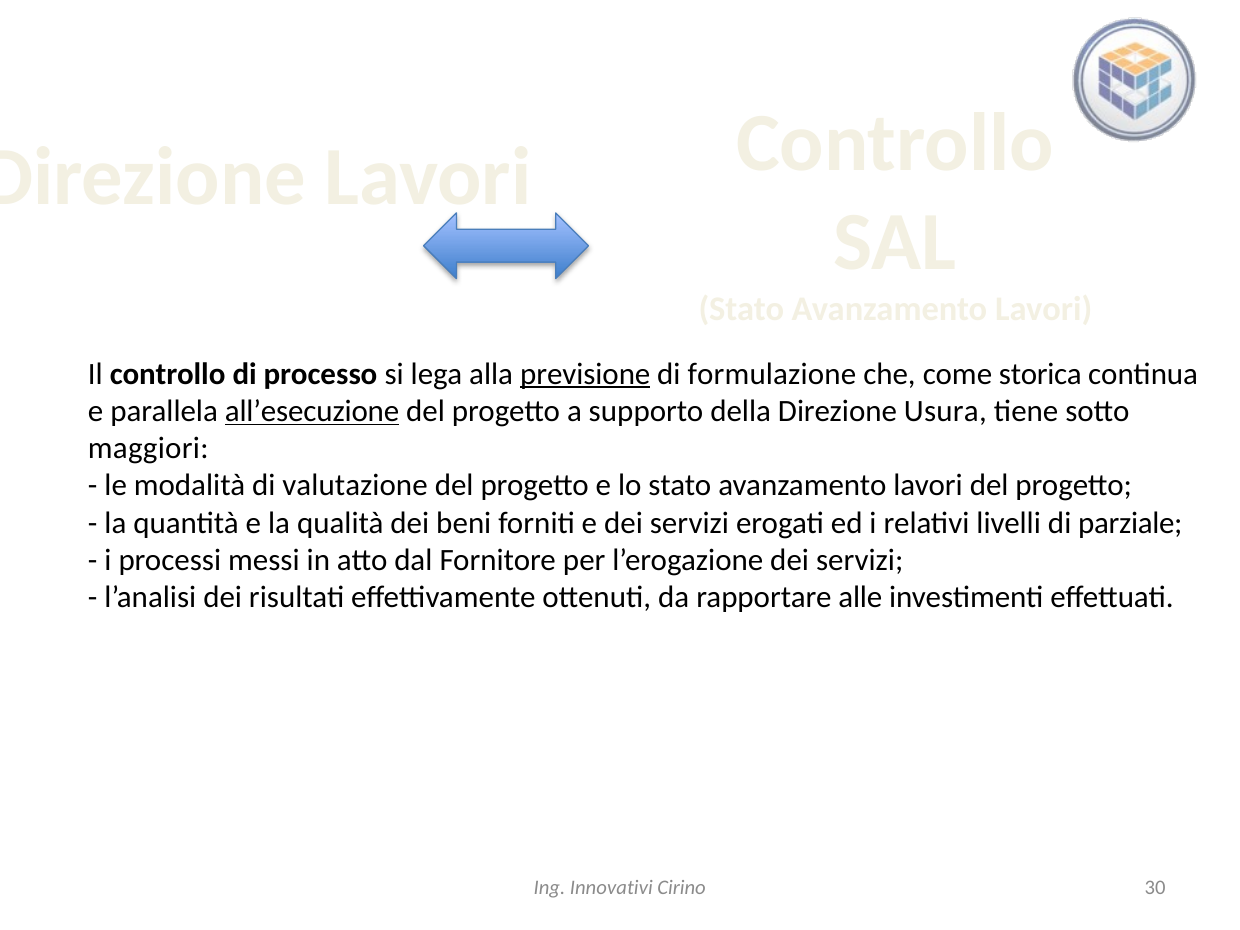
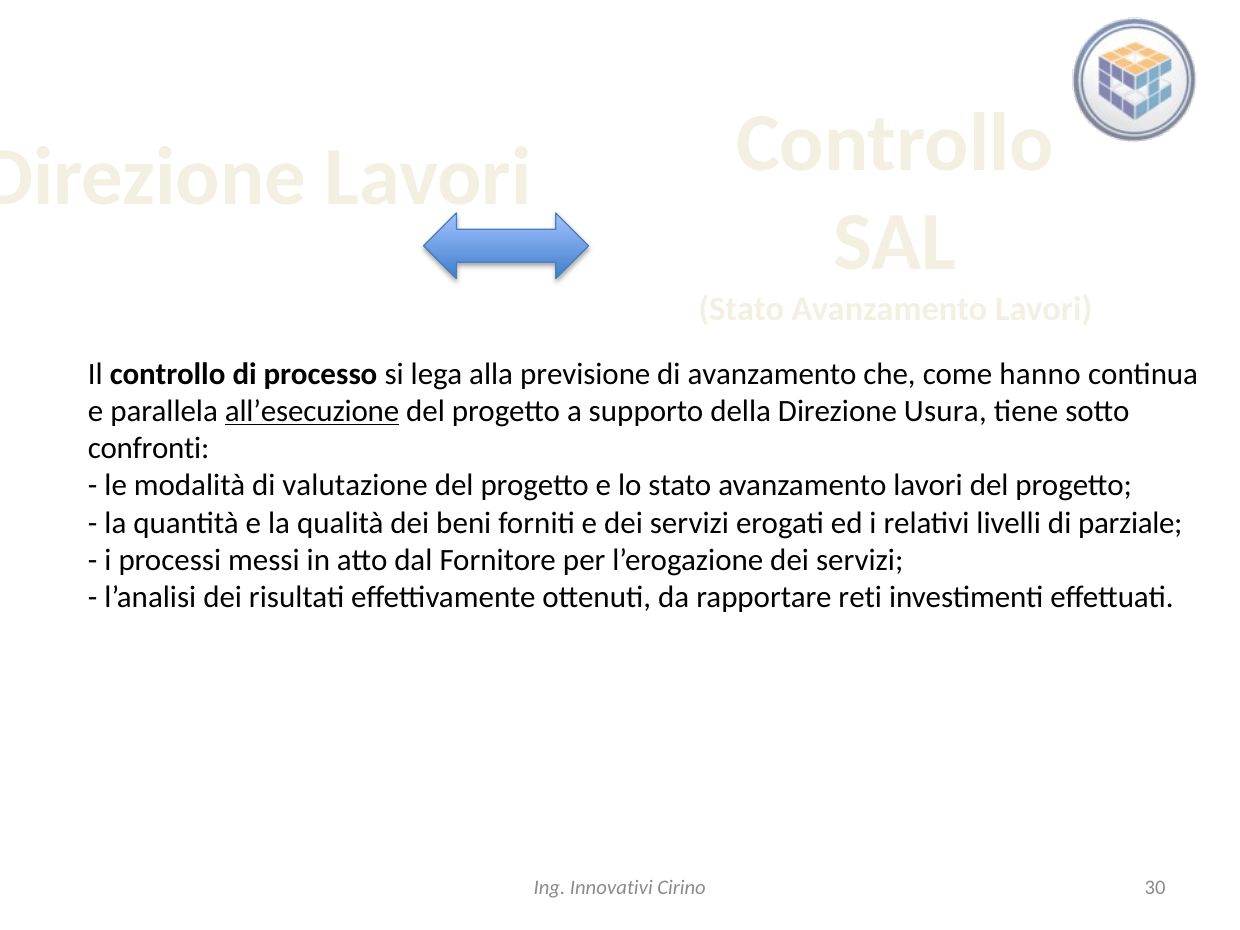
previsione underline: present -> none (585, 374)
di formulazione: formulazione -> avanzamento (772, 374)
storica: storica -> hanno (1040, 374)
maggiori: maggiori -> confronti (149, 448)
alle: alle -> reti (860, 597)
